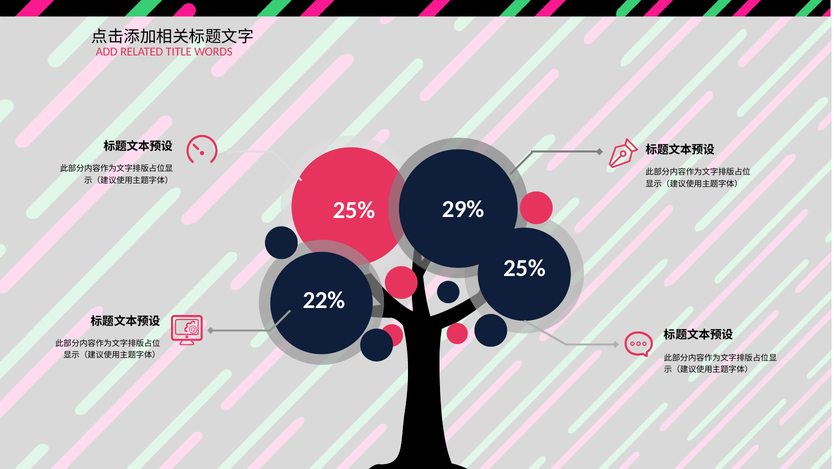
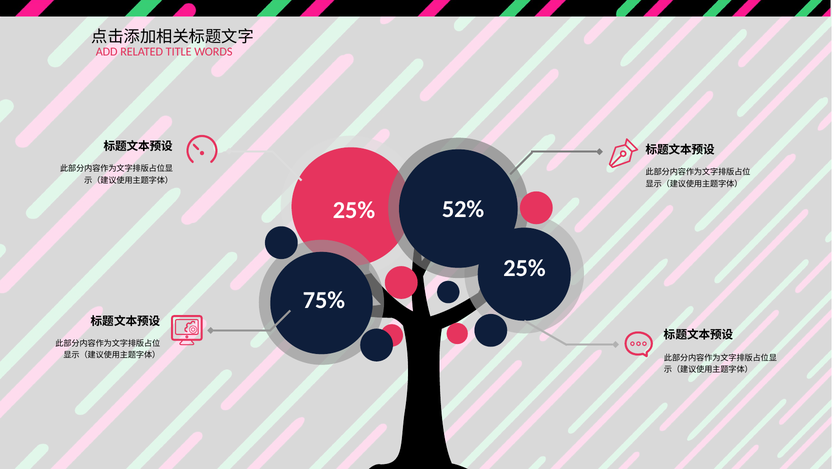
29%: 29% -> 52% (463, 209)
22%: 22% -> 75% (324, 300)
